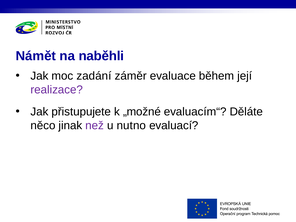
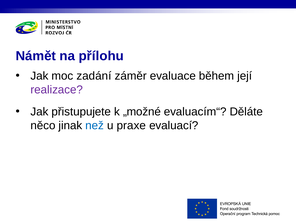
naběhli: naběhli -> přílohu (101, 56)
než colour: purple -> blue (95, 126)
nutno: nutno -> praxe (131, 126)
